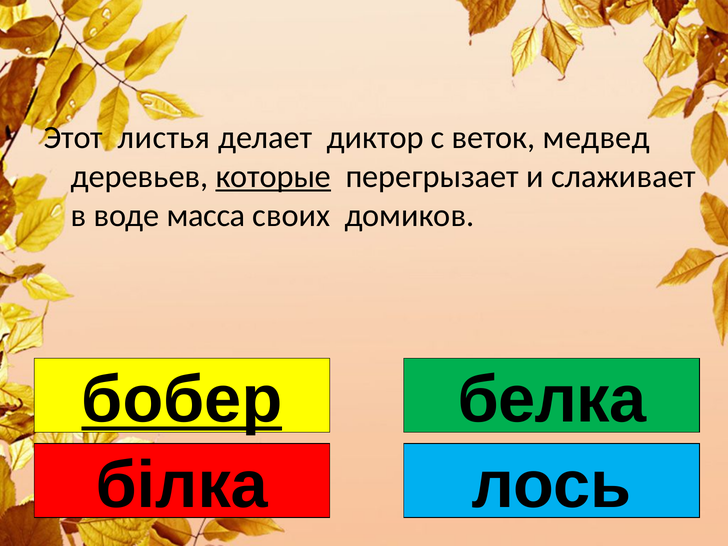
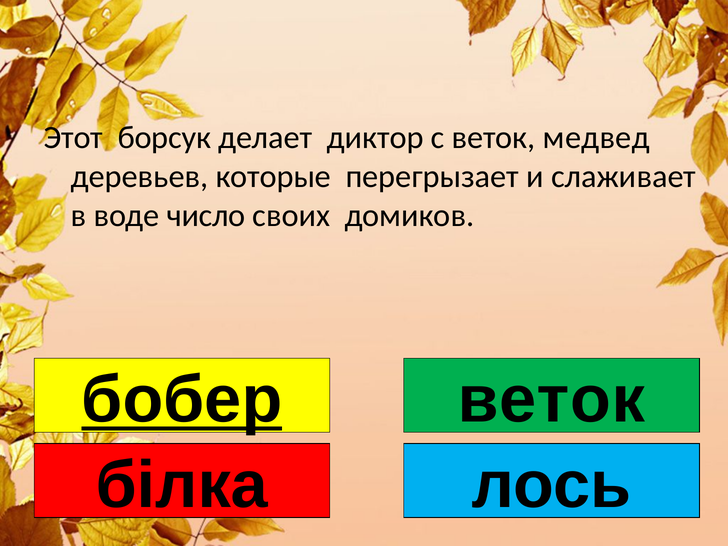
листья: листья -> борсук (164, 138)
которые underline: present -> none (273, 177)
масса: масса -> число (206, 215)
белка: белка -> веток (551, 400)
